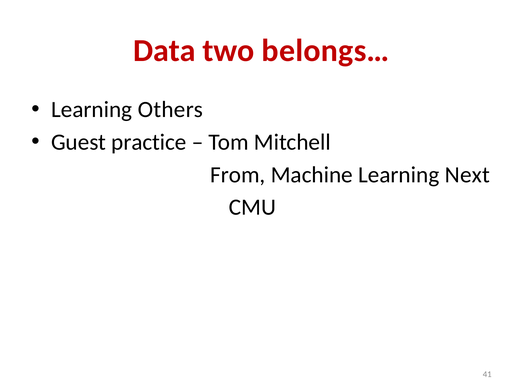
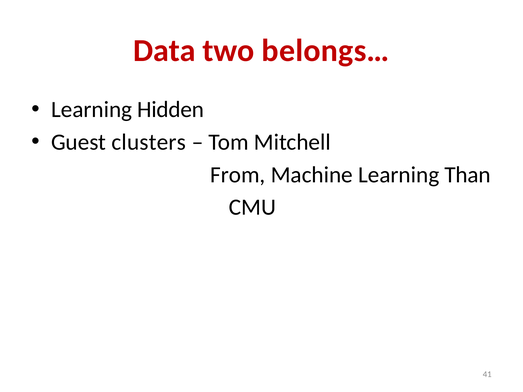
Others: Others -> Hidden (171, 110)
practice: practice -> clusters (149, 142)
Next: Next -> Than (468, 175)
